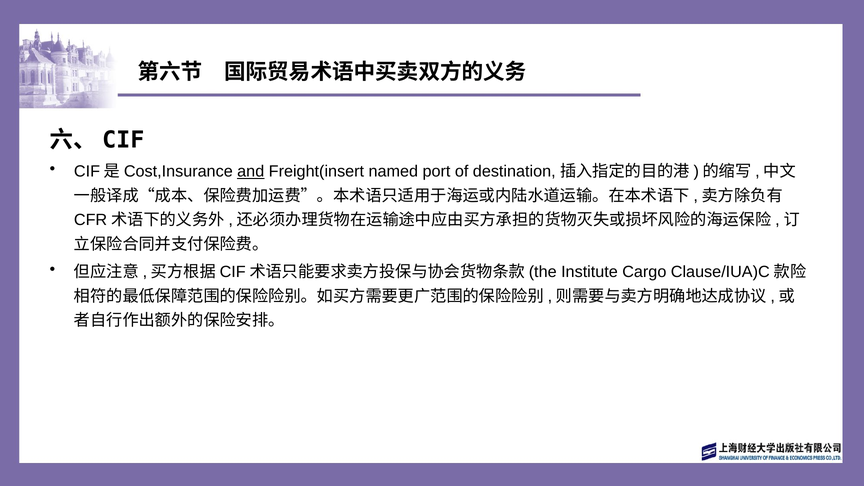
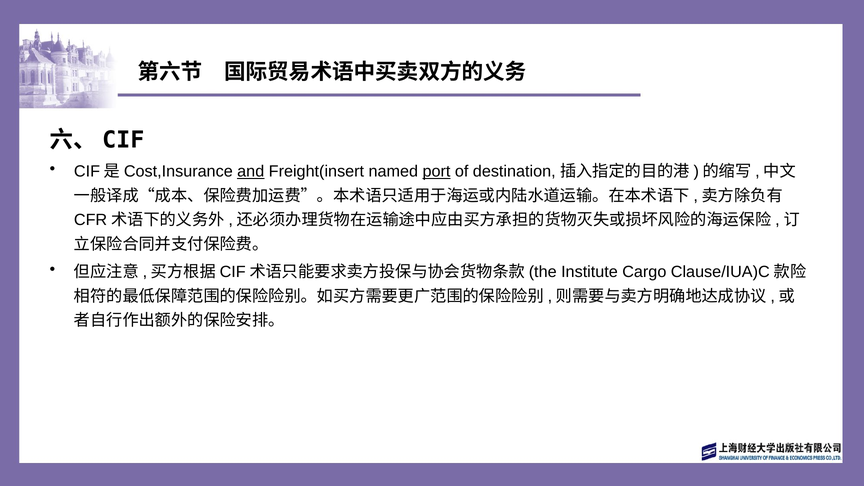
port underline: none -> present (437, 172)
